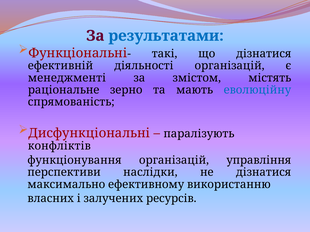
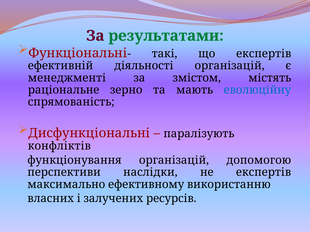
результатами colour: blue -> green (166, 36)
що дізнатися: дізнатися -> експертів (264, 54)
управління: управління -> допомогою (259, 161)
не дізнатися: дізнатися -> експертів (264, 173)
